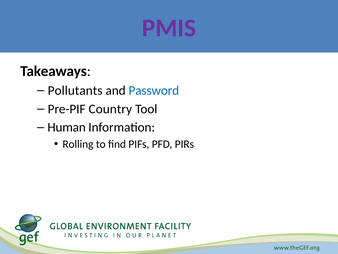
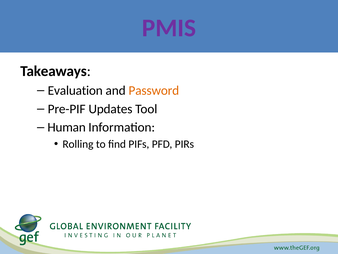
Pollutants: Pollutants -> Evaluation (75, 90)
Password colour: blue -> orange (154, 90)
Country: Country -> Updates (110, 109)
